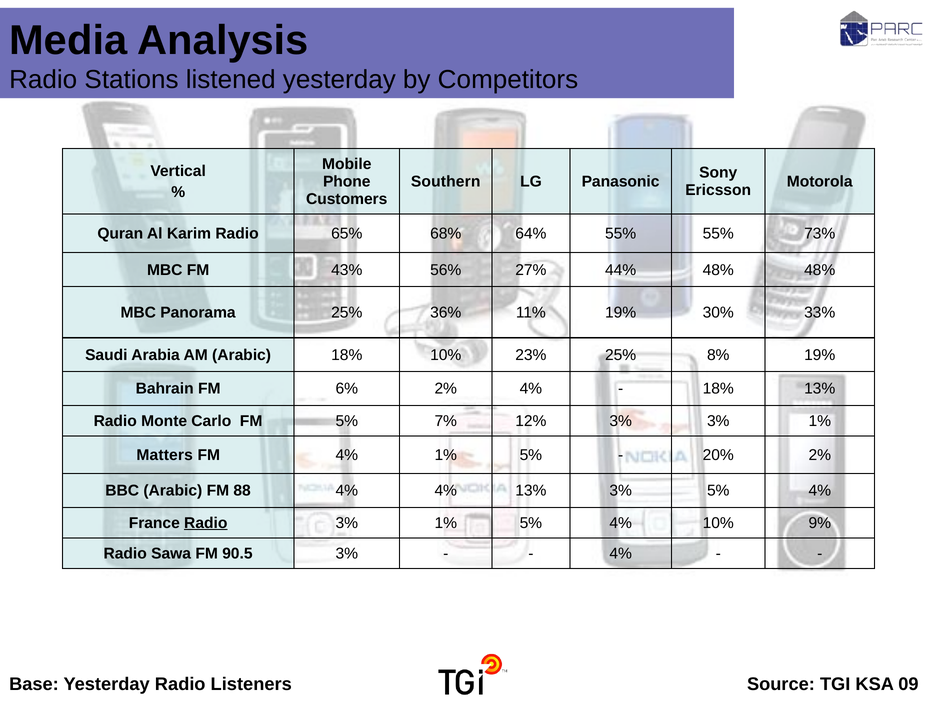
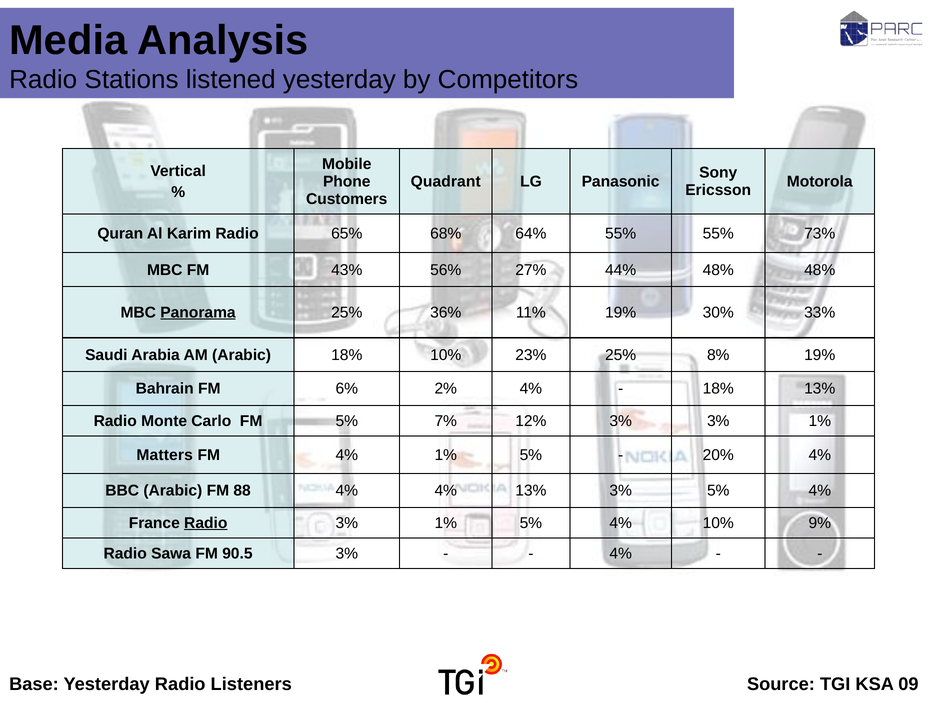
Southern: Southern -> Quadrant (446, 181)
Panorama underline: none -> present (198, 312)
20% 2%: 2% -> 4% (820, 455)
